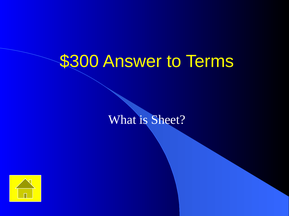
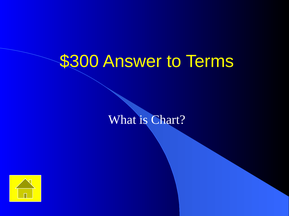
Sheet: Sheet -> Chart (168, 120)
